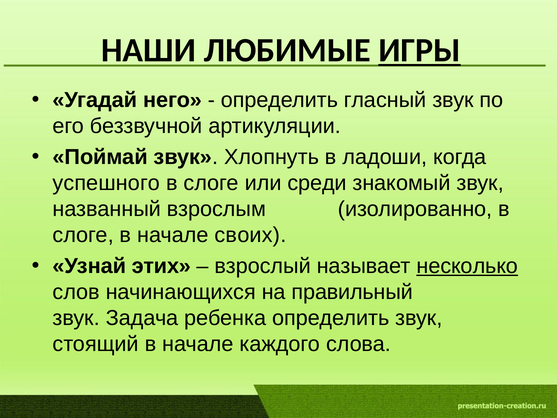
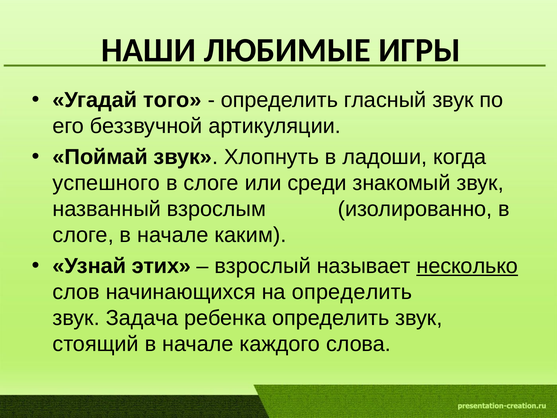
ИГРЫ underline: present -> none (420, 50)
него: него -> того (172, 100)
своих: своих -> каким (251, 235)
на правильный: правильный -> определить (352, 292)
